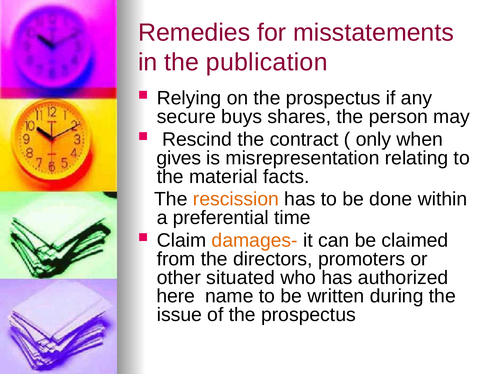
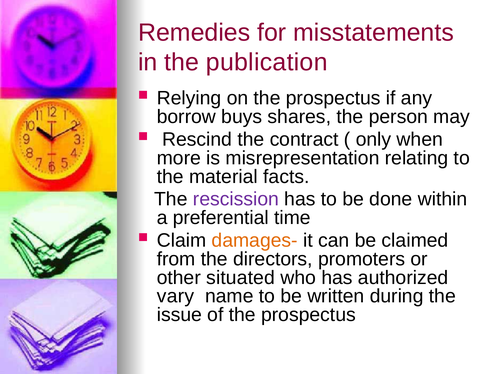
secure: secure -> borrow (186, 117)
gives: gives -> more (179, 158)
rescission colour: orange -> purple (236, 199)
here: here -> vary (175, 296)
